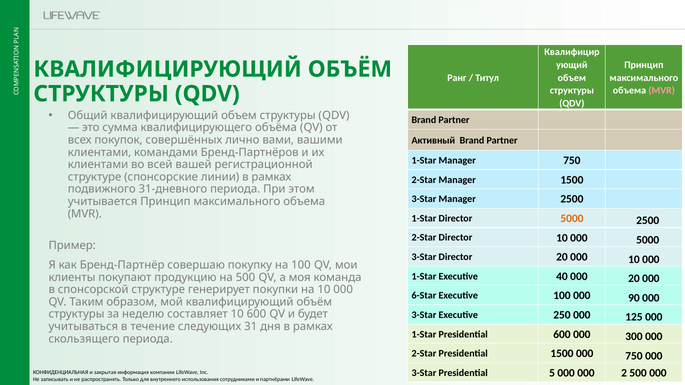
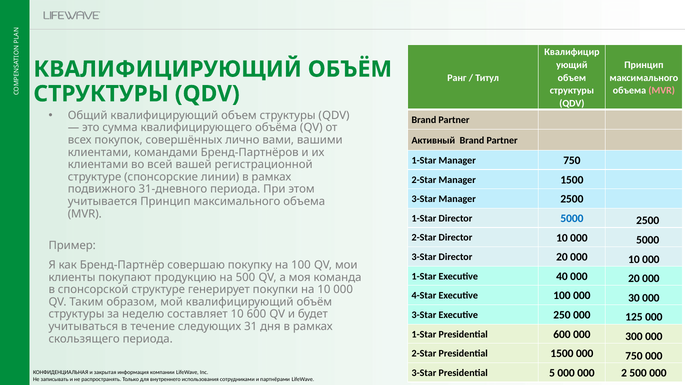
5000 colour: orange -> blue (572, 219)
6-Star: 6-Star -> 4-Star (424, 296)
90: 90 -> 30 (634, 298)
